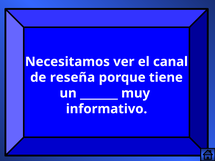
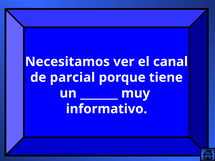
reseña: reseña -> parcial (72, 78)
